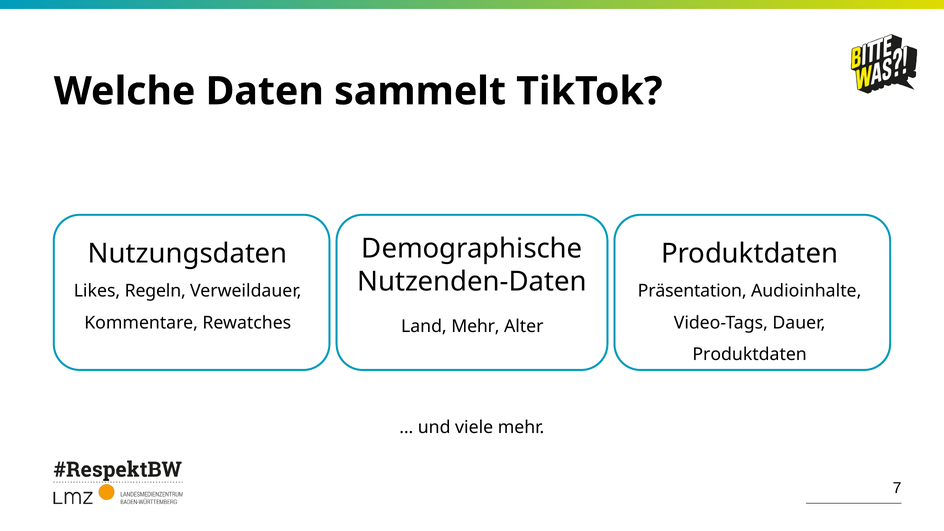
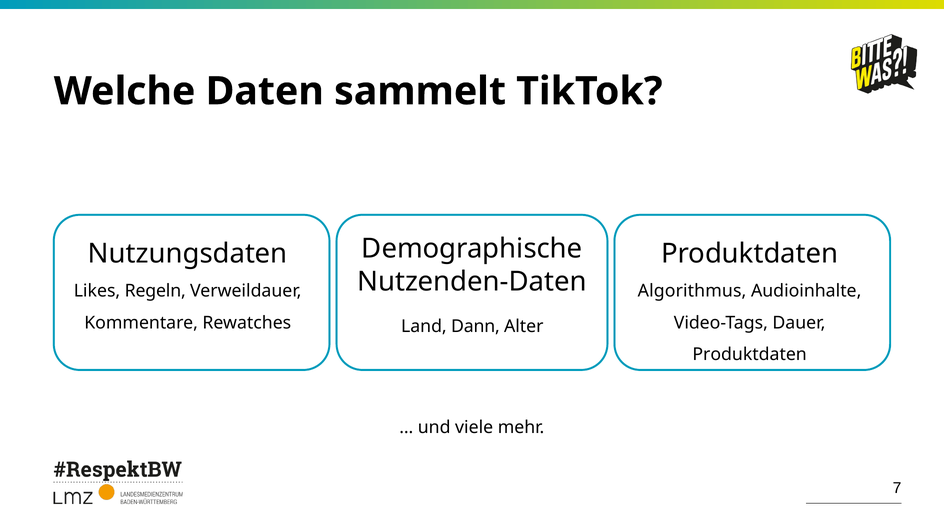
Präsentation: Präsentation -> Algorithmus (692, 291)
Land Mehr: Mehr -> Dann (475, 327)
